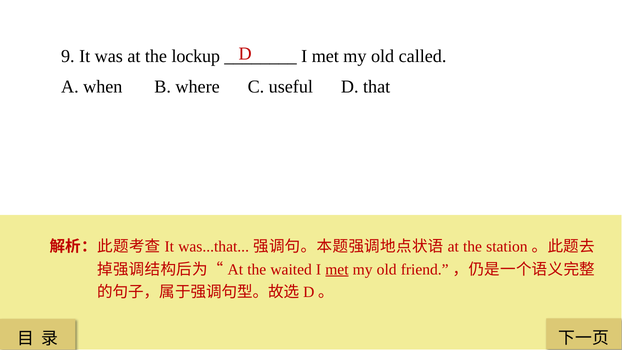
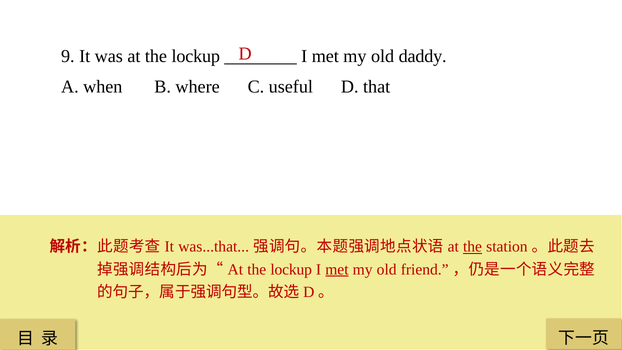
called: called -> daddy (423, 56)
the underline: none -> present (473, 247)
waited: waited -> lockup (291, 269)
